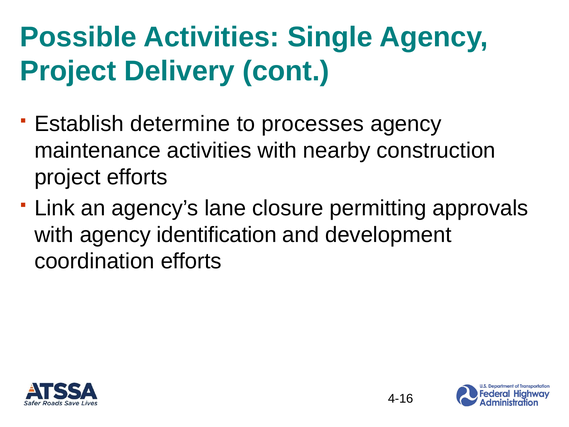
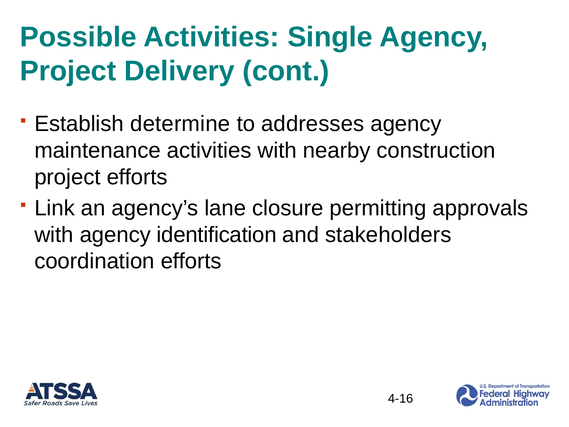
processes: processes -> addresses (313, 124)
development: development -> stakeholders (388, 235)
